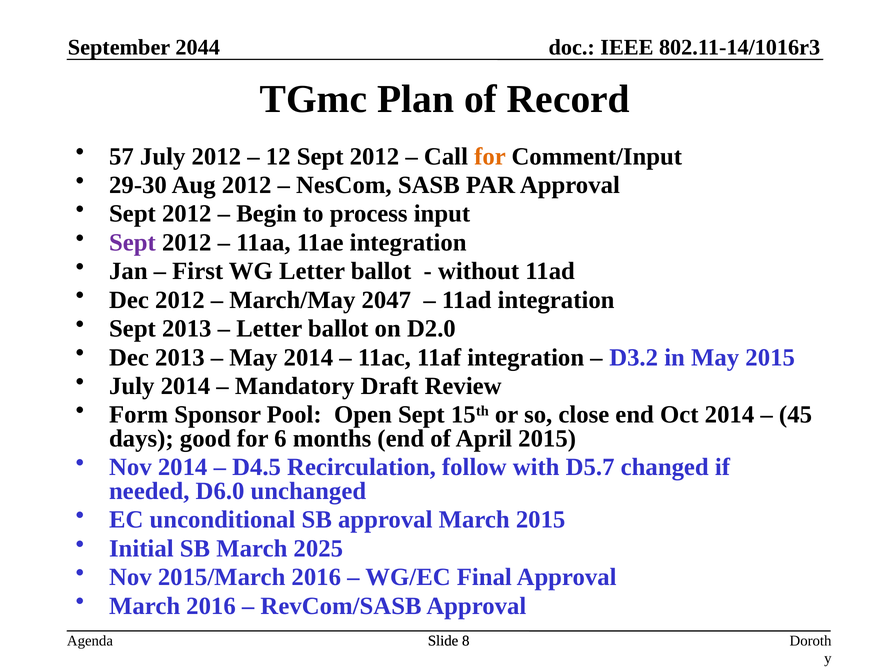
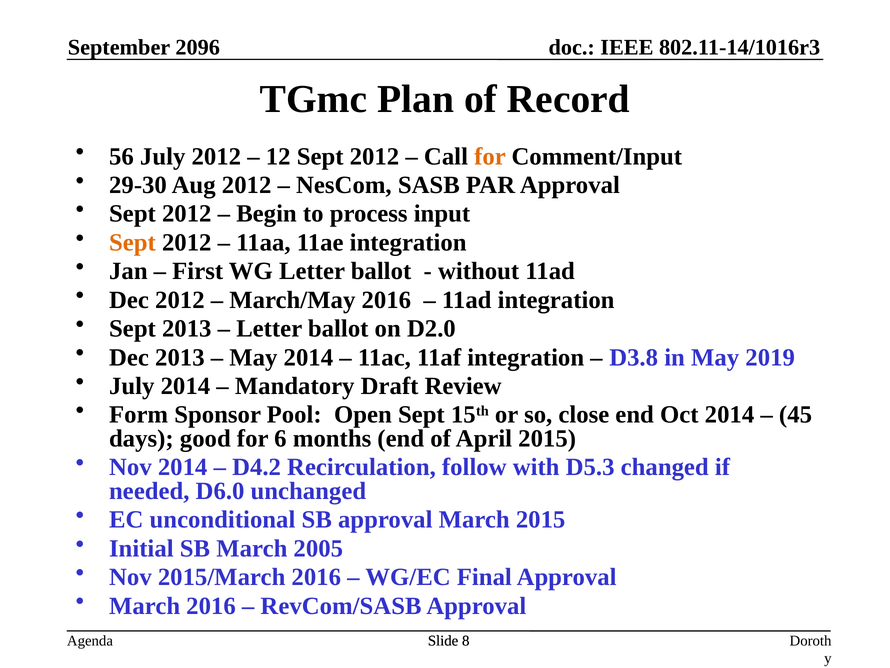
2044: 2044 -> 2096 (198, 47)
57: 57 -> 56 (121, 156)
Sept colour: purple -> orange (132, 242)
March/May 2047: 2047 -> 2016 (386, 300)
D3.2: D3.2 -> D3.8 (634, 357)
May 2015: 2015 -> 2019 (770, 357)
D4.5: D4.5 -> D4.2 (257, 467)
D5.7: D5.7 -> D5.3 (590, 467)
2025: 2025 -> 2005 (318, 548)
